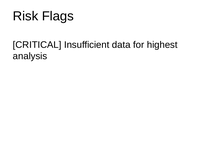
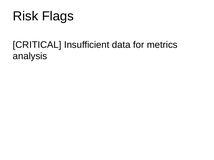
highest: highest -> metrics (162, 45)
